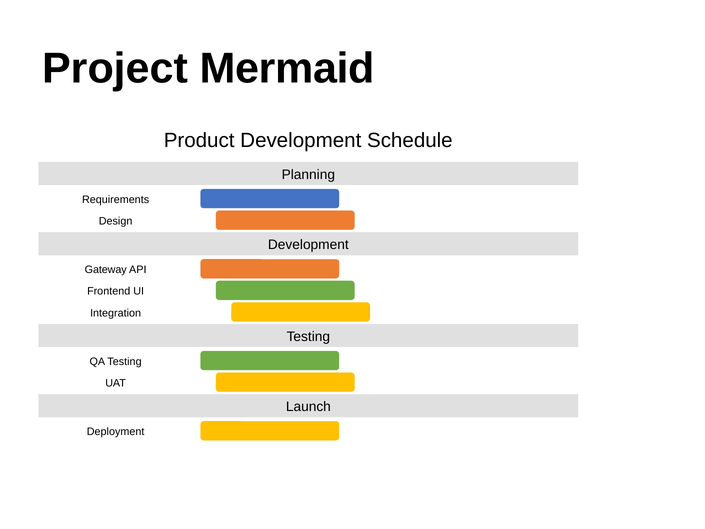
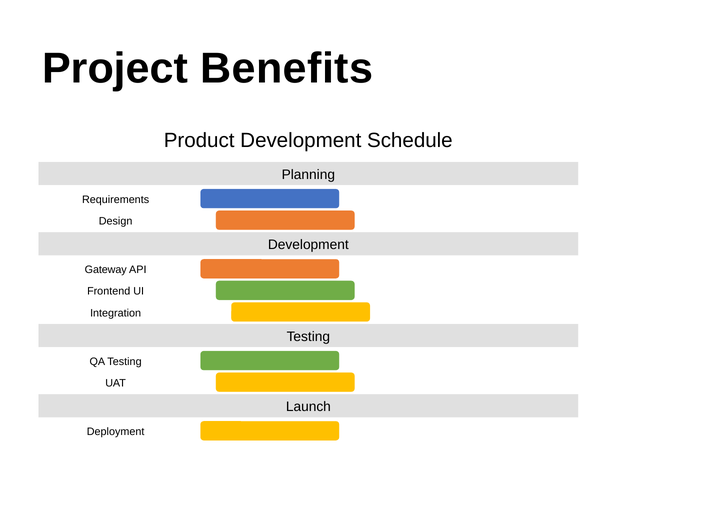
Mermaid: Mermaid -> Benefits (287, 68)
